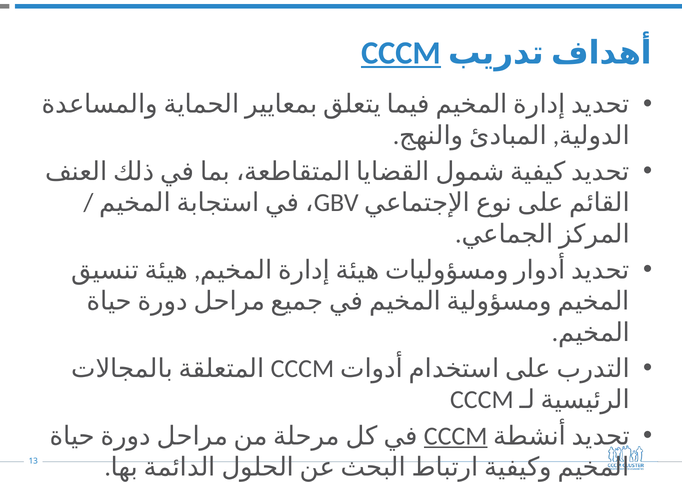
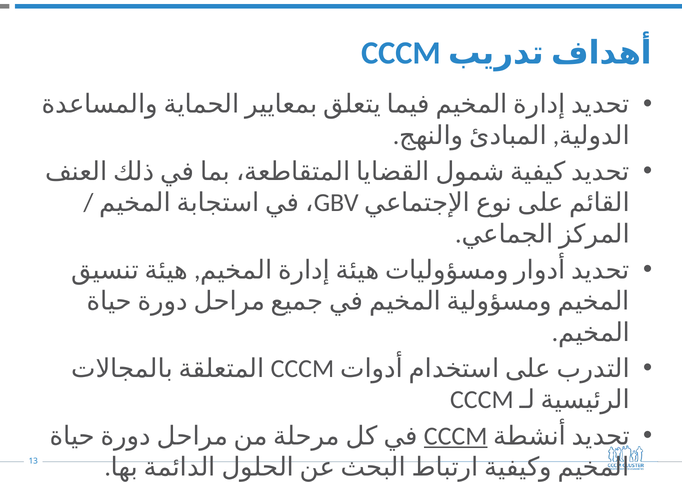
CCCM underline: present -> none (401, 53)
